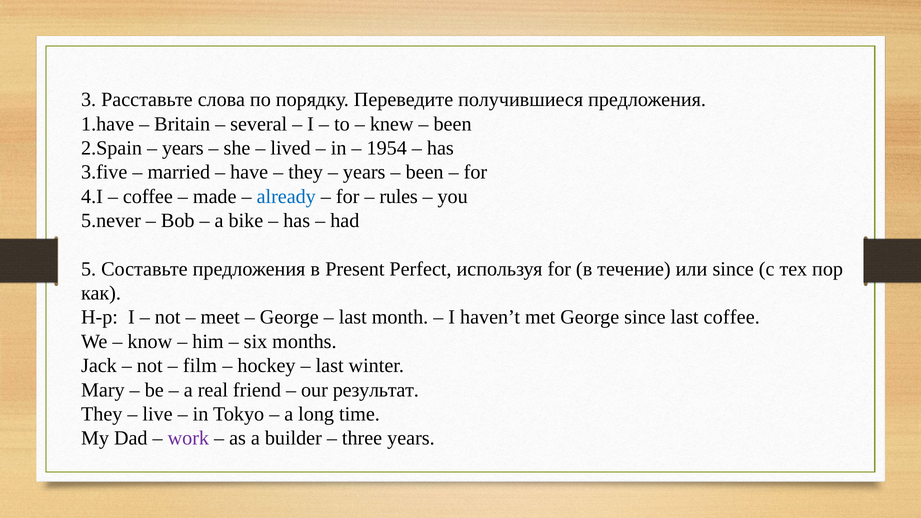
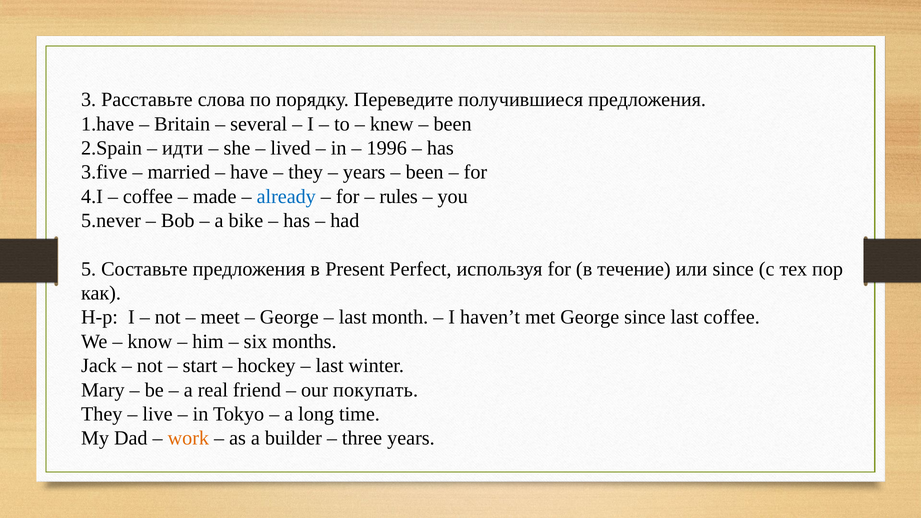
years: years -> идти (183, 148)
1954: 1954 -> 1996 (387, 148)
film: film -> start (200, 366)
результат: результат -> покупать (376, 390)
work colour: purple -> orange (188, 438)
